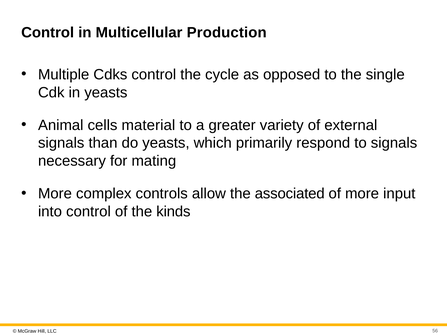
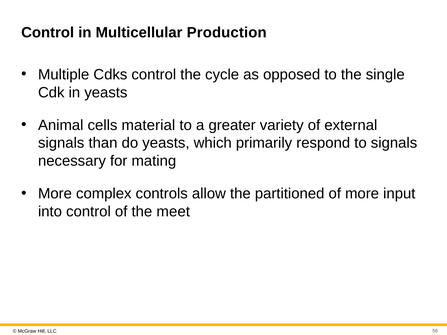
associated: associated -> partitioned (290, 194)
kinds: kinds -> meet (173, 212)
